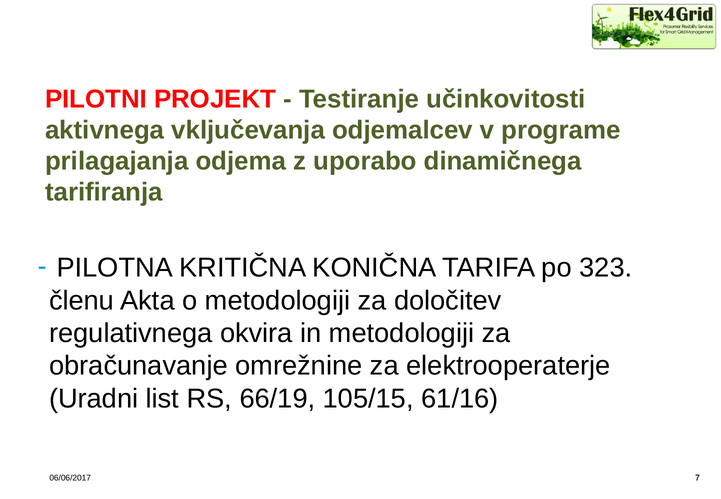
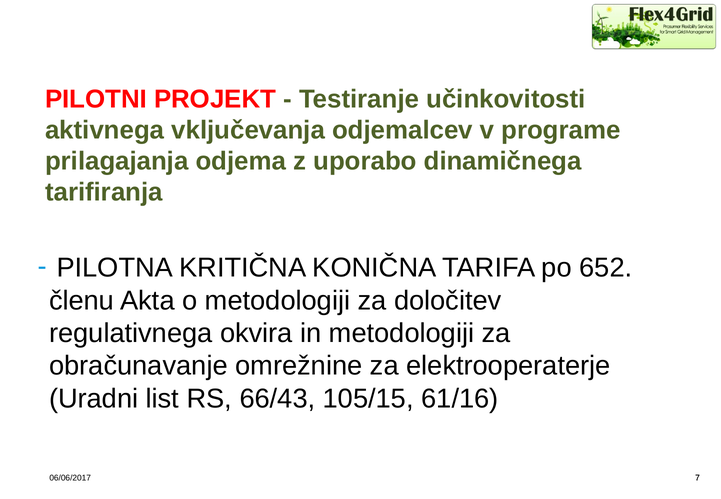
323: 323 -> 652 (606, 268)
66/19: 66/19 -> 66/43 (277, 399)
